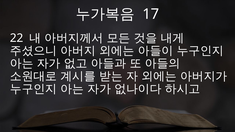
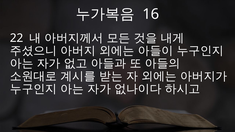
17: 17 -> 16 (151, 14)
